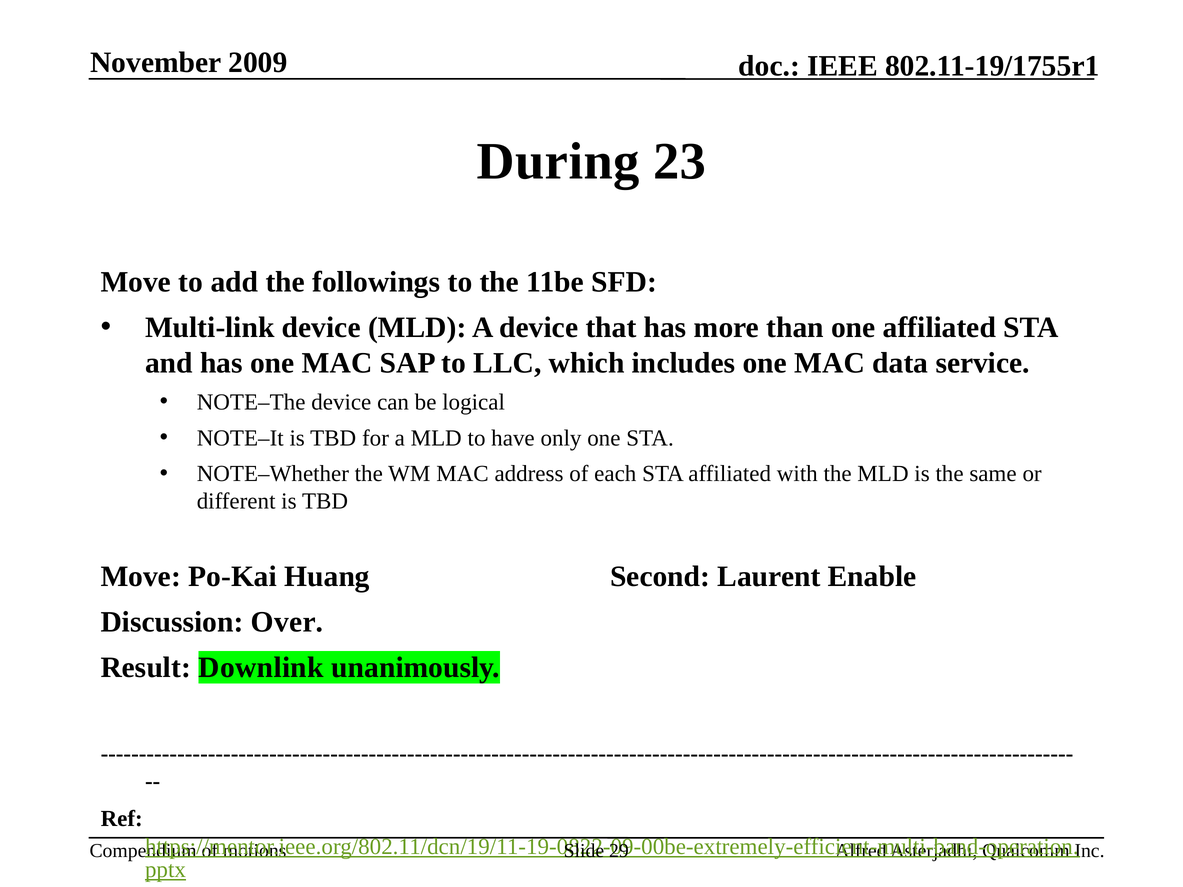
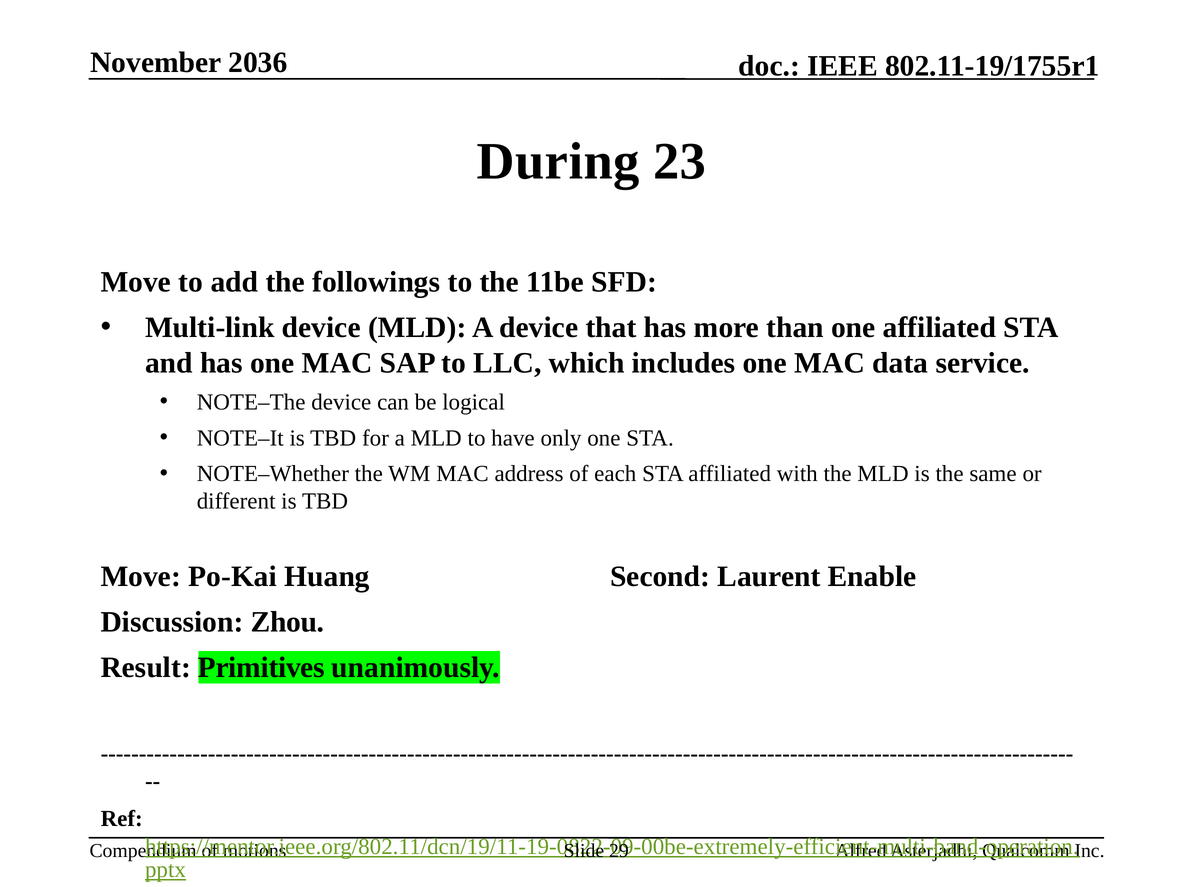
2009: 2009 -> 2036 (258, 63)
Over: Over -> Zhou (287, 622)
Downlink: Downlink -> Primitives (261, 668)
